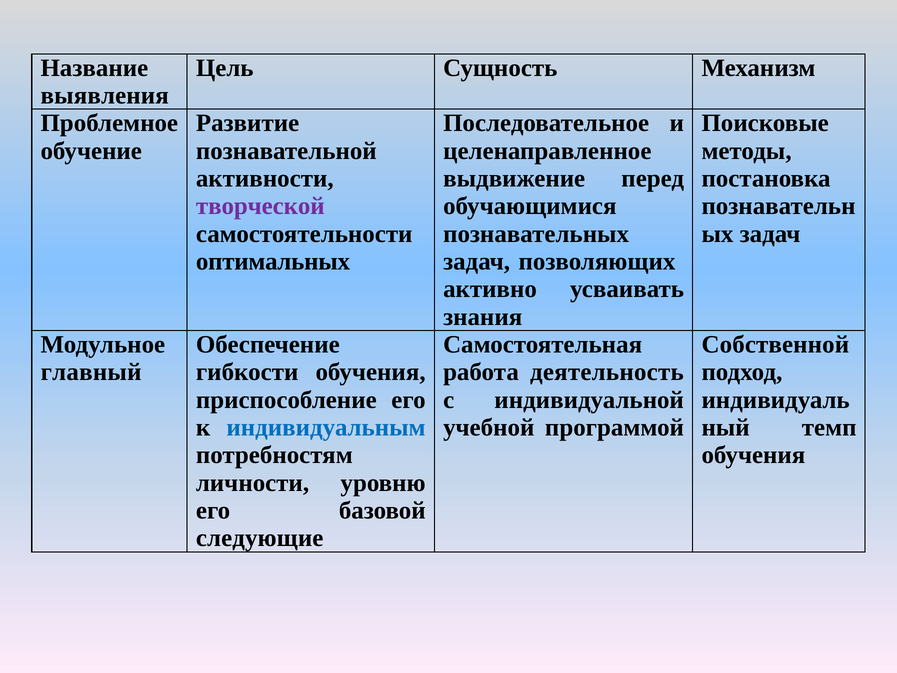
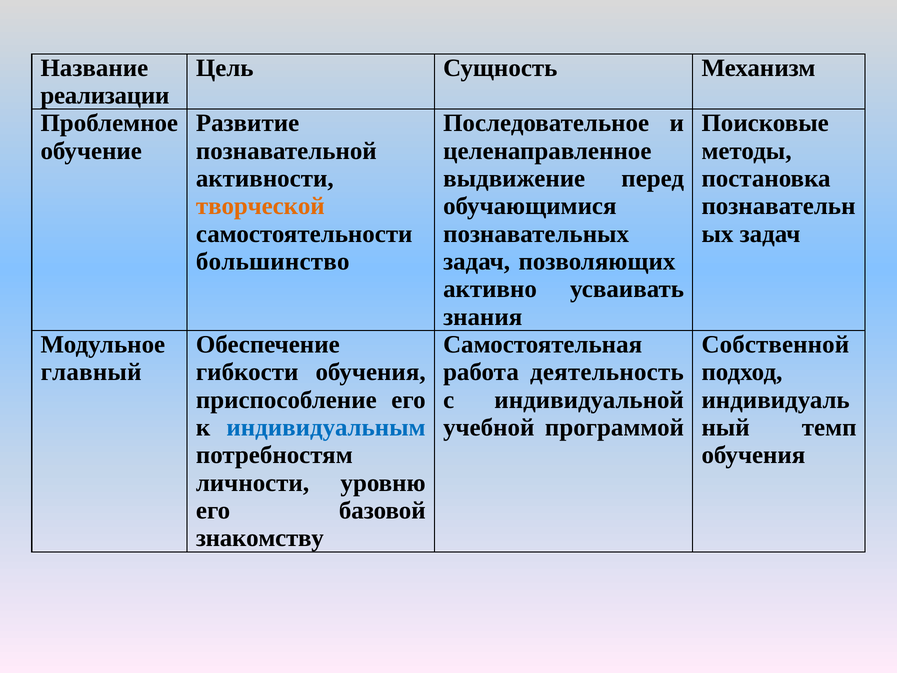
выявления: выявления -> реализации (105, 96)
творческой colour: purple -> orange (260, 206)
оптимальных: оптимальных -> большинство (273, 261)
следующие: следующие -> знакомству (260, 538)
